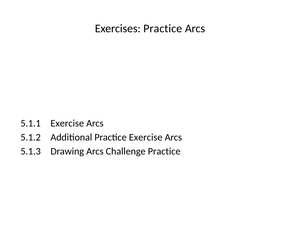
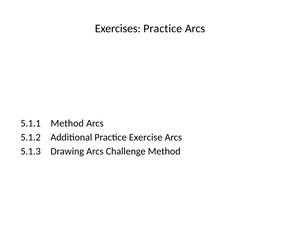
5.1.1 Exercise: Exercise -> Method (67, 123)
Challenge Practice: Practice -> Method (164, 151)
